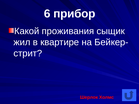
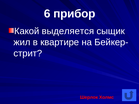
проживания: проживания -> выделяется (68, 31)
